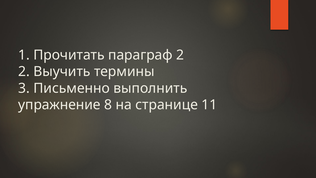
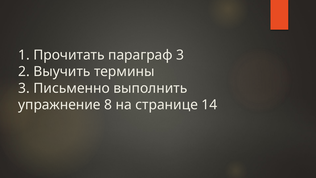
параграф 2: 2 -> 3 (180, 55)
11: 11 -> 14 (209, 105)
